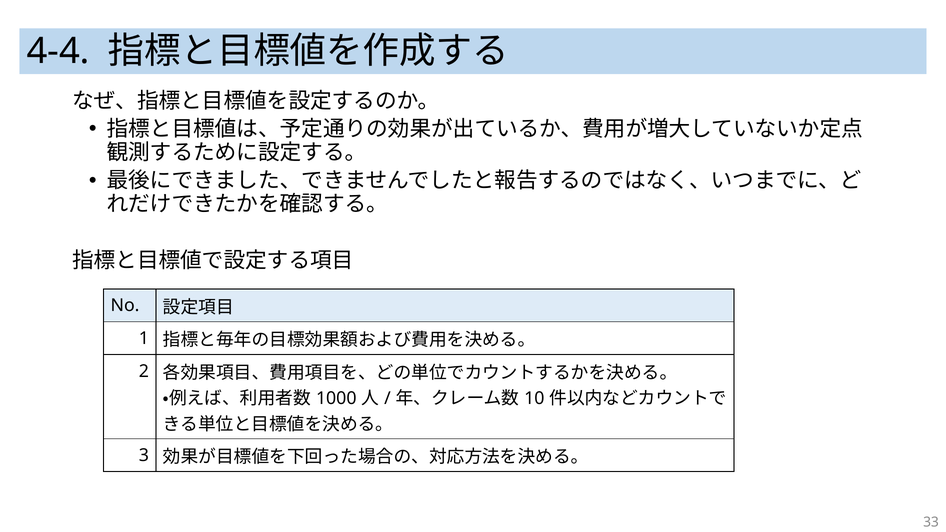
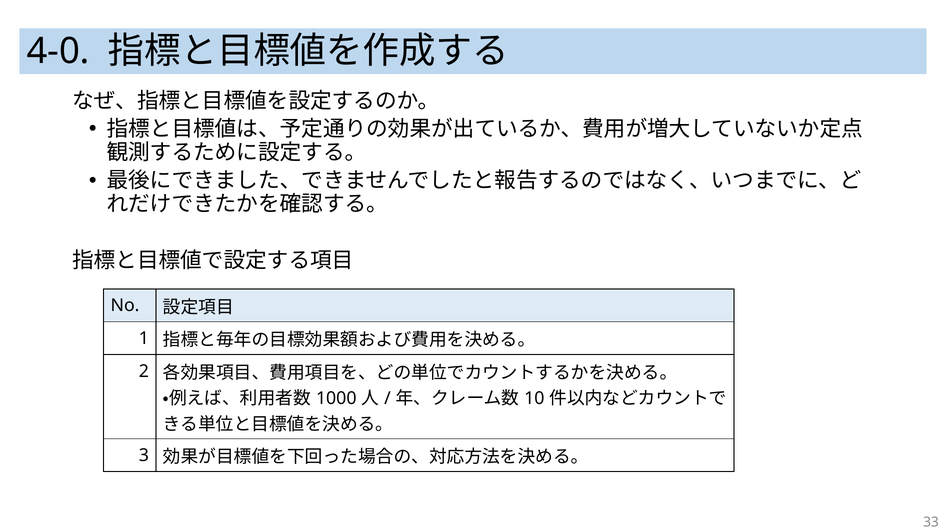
4-4: 4-4 -> 4-0 (58, 51)
